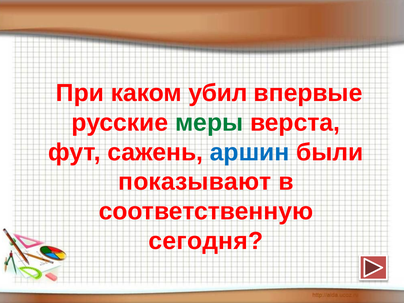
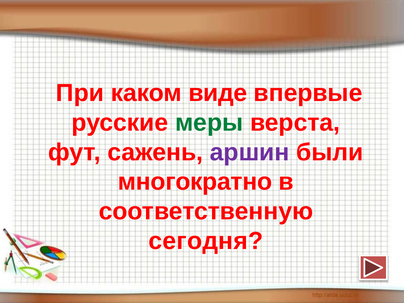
убил: убил -> виде (218, 93)
аршин colour: blue -> purple (250, 152)
показывают: показывают -> многократно (195, 182)
